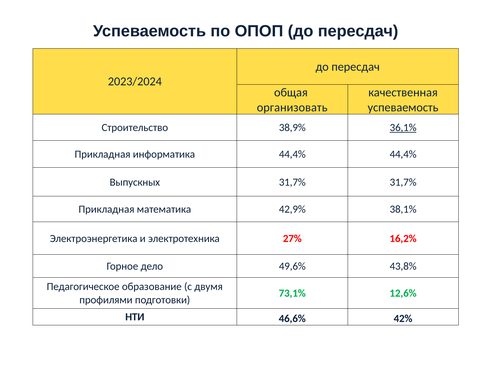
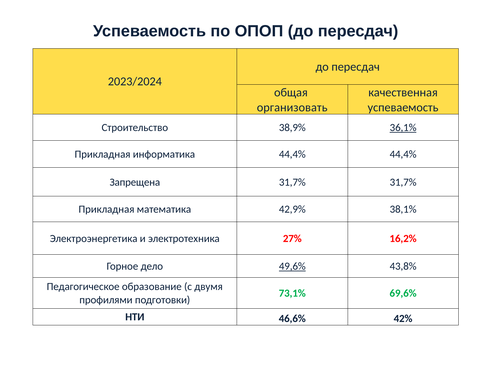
Выпускных: Выпускных -> Запрещена (135, 182)
49,6% underline: none -> present (292, 267)
12,6%: 12,6% -> 69,6% (403, 293)
